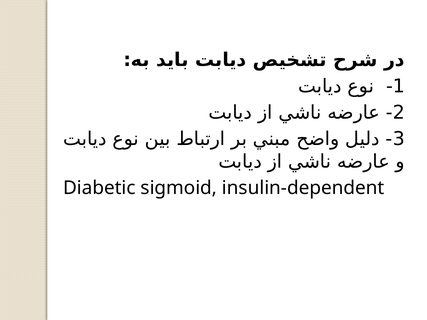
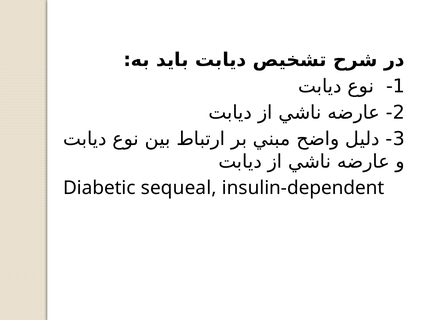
sigmoid: sigmoid -> sequeal (179, 188)
